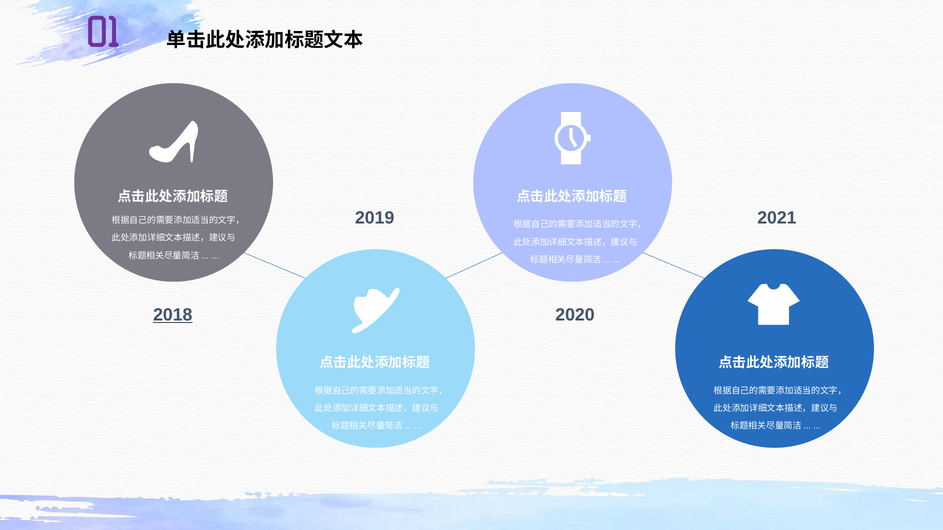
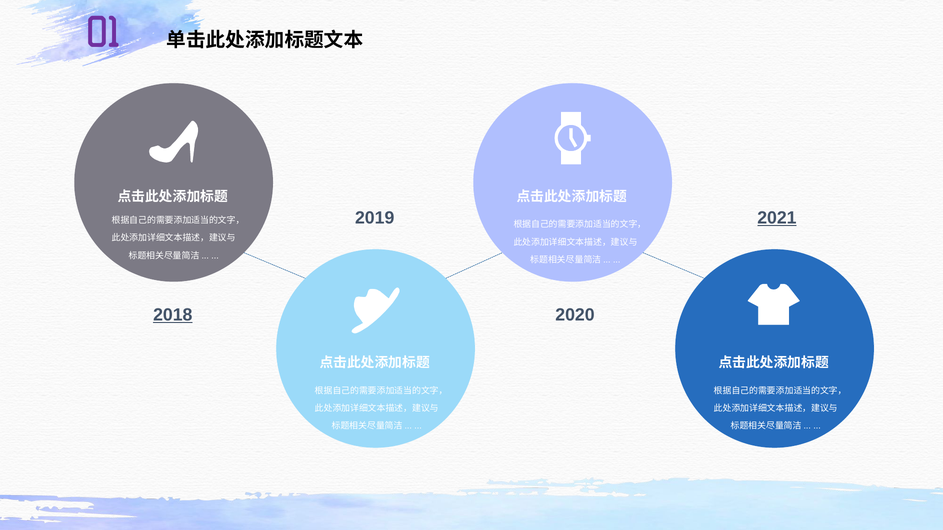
2021 underline: none -> present (777, 218)
